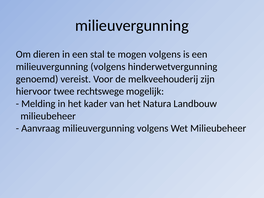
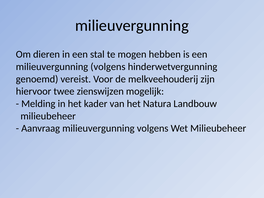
mogen volgens: volgens -> hebben (165, 54)
rechtswege: rechtswege -> zienswijzen (100, 91)
